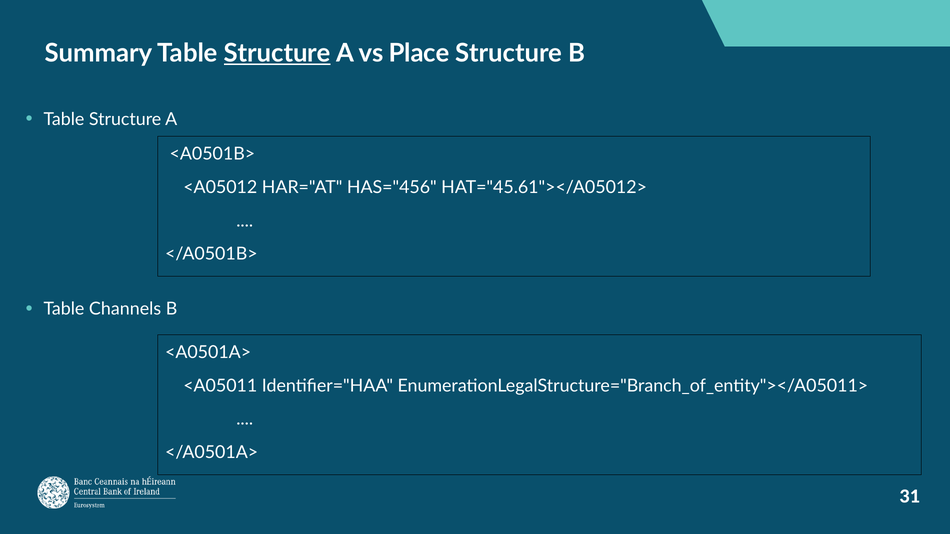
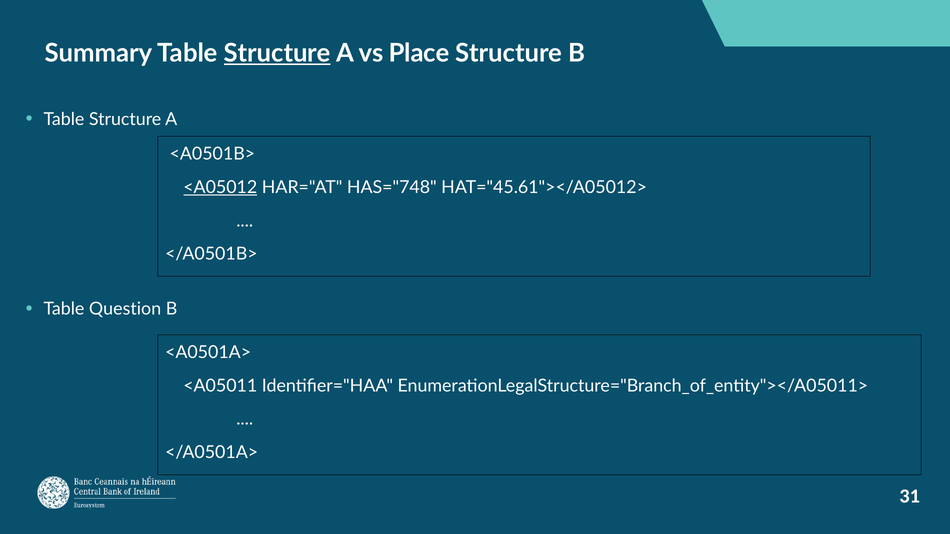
<A05012 underline: none -> present (220, 187)
HAS="456: HAS="456 -> HAS="748 (392, 187)
Channels: Channels -> Question (125, 309)
